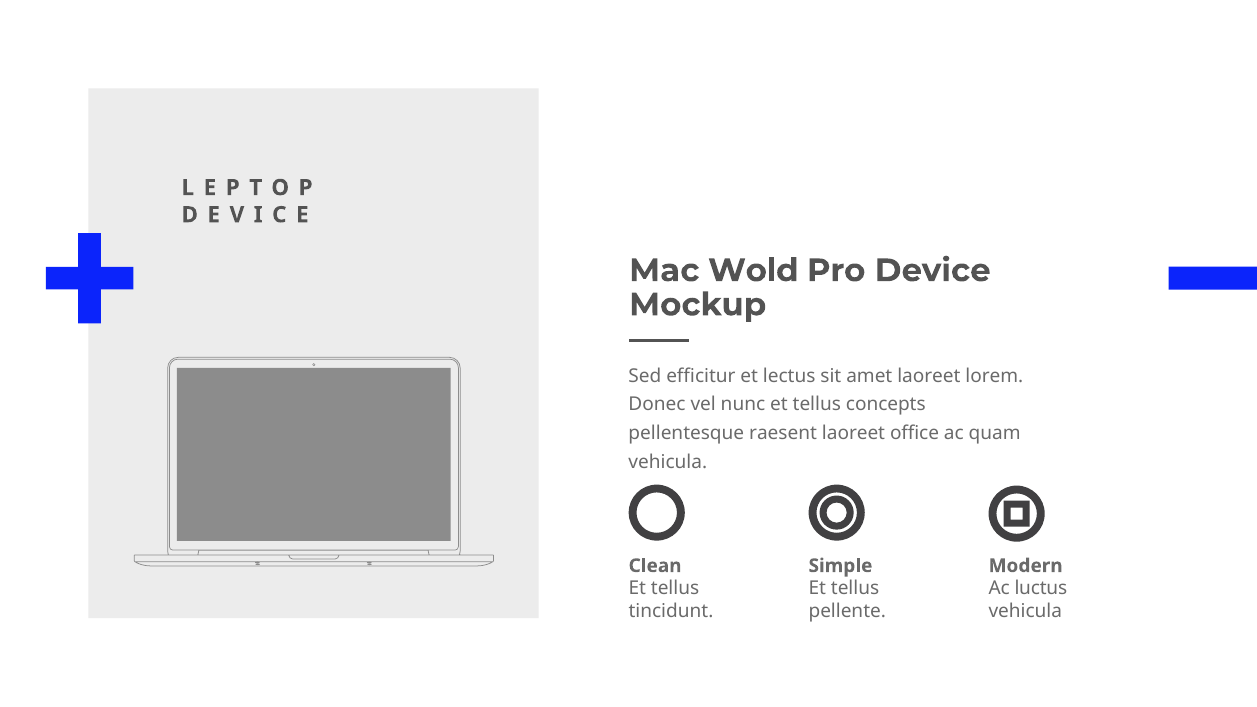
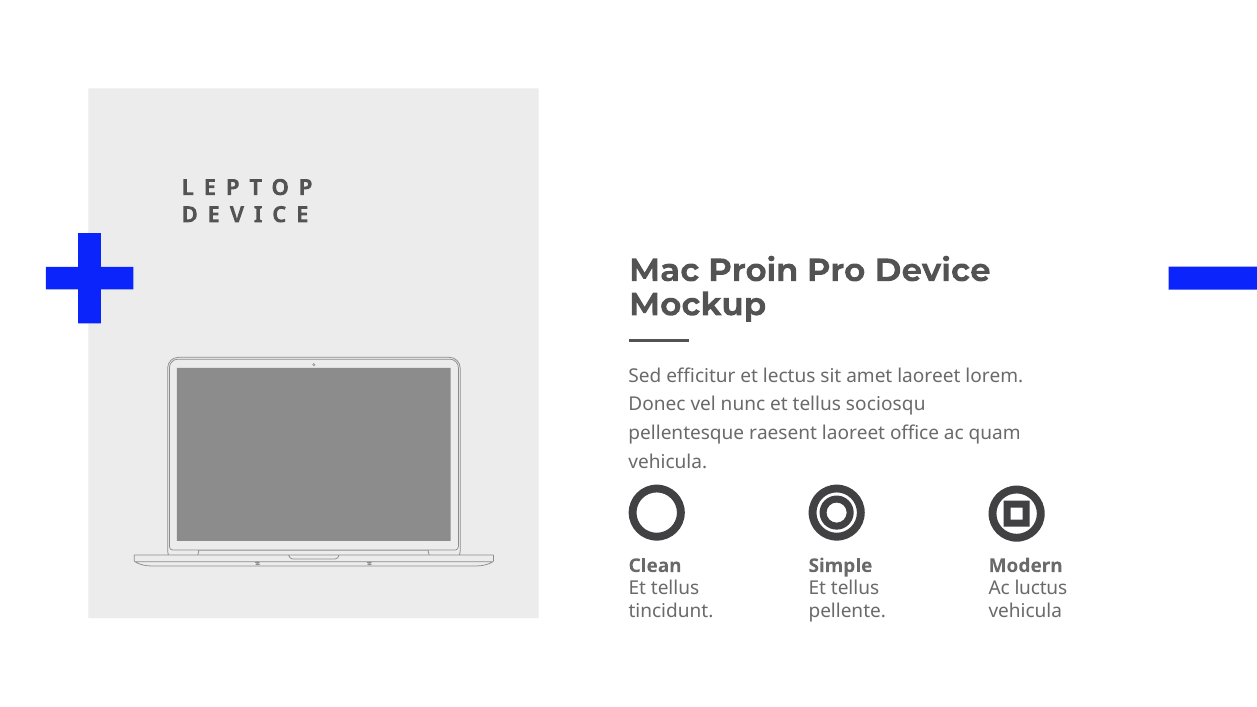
Wold: Wold -> Proin (753, 271)
concepts: concepts -> sociosqu (886, 405)
